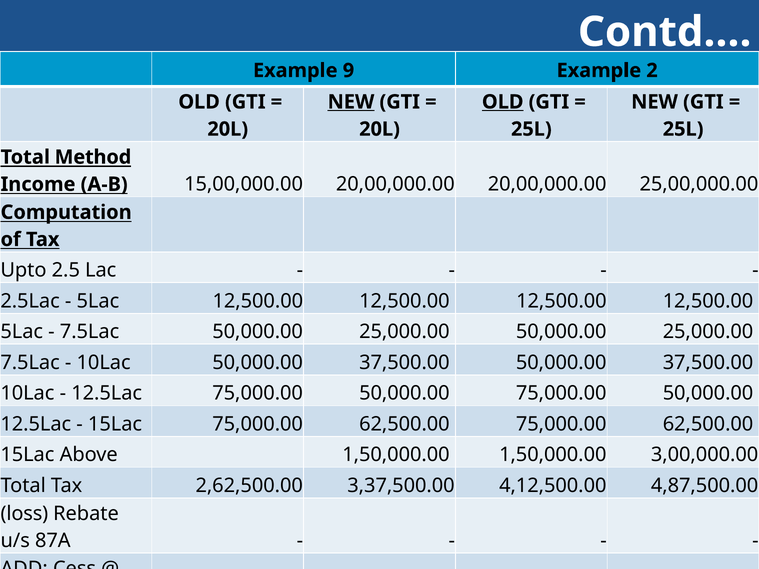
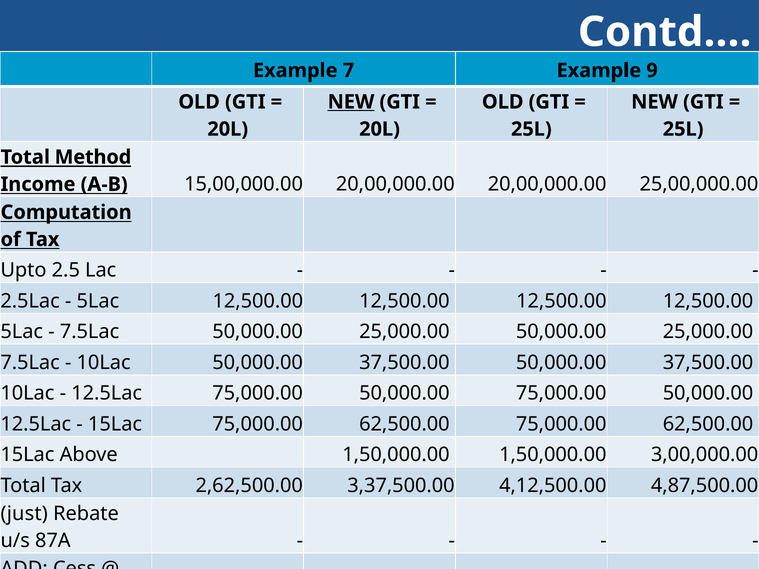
9: 9 -> 7 (348, 71)
2: 2 -> 9 (652, 71)
OLD underline: present -> none (503, 102)
loss: loss -> just (24, 514)
